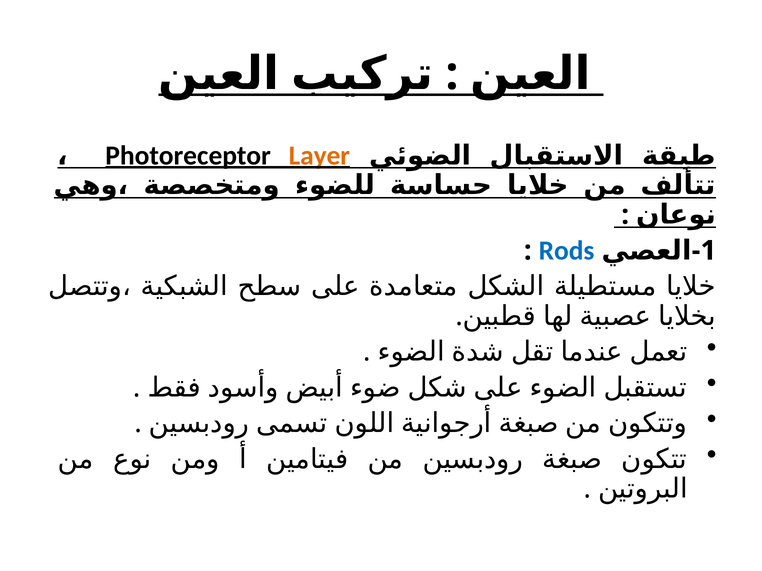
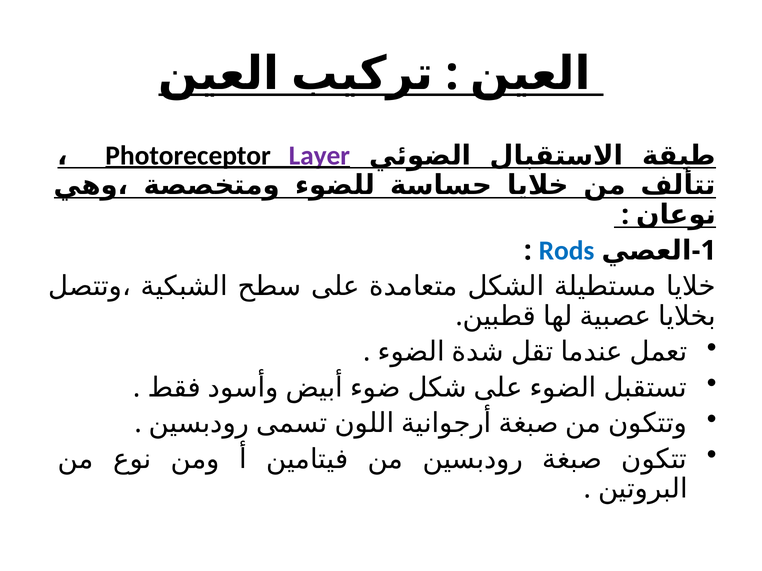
Layer colour: orange -> purple (319, 156)
